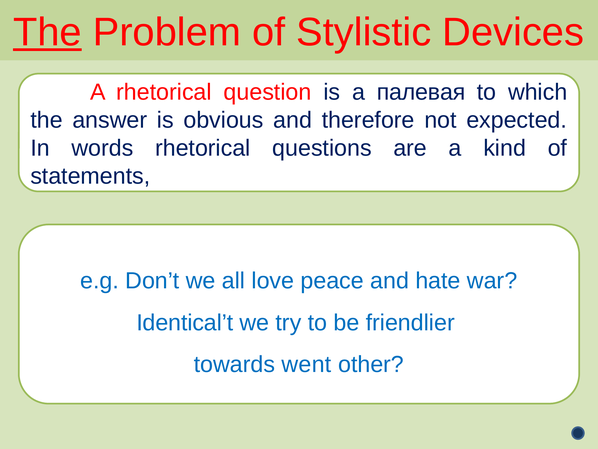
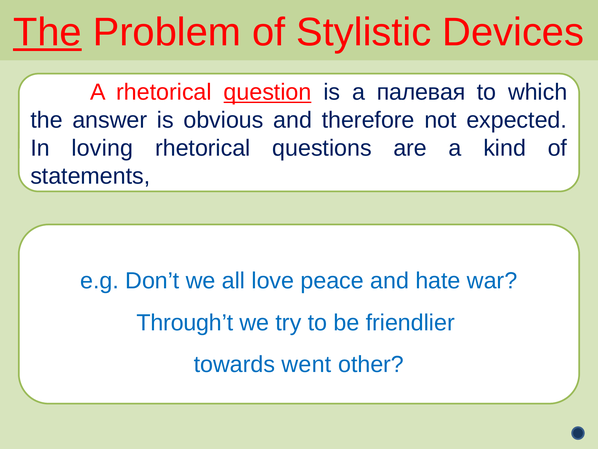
question underline: none -> present (268, 92)
words: words -> loving (102, 148)
Identical’t: Identical’t -> Through’t (185, 322)
